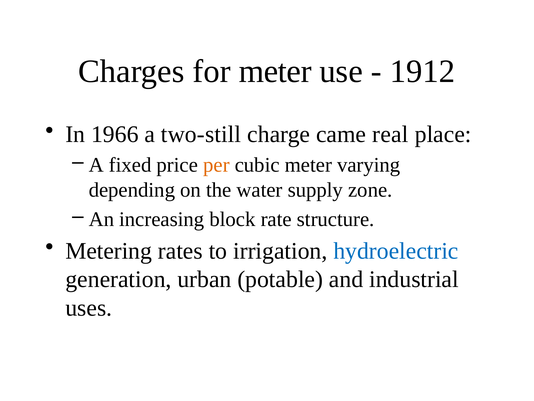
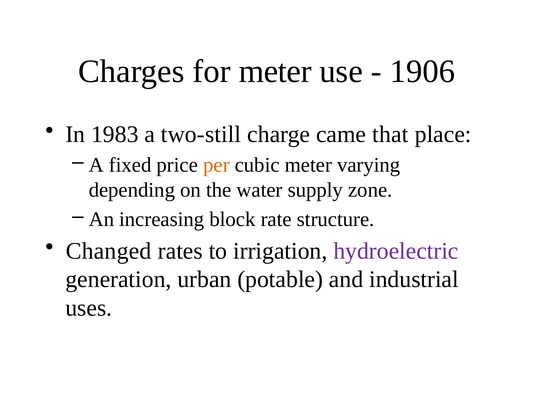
1912: 1912 -> 1906 (423, 71)
1966: 1966 -> 1983 (115, 134)
real: real -> that (390, 134)
Metering: Metering -> Changed (109, 251)
hydroelectric colour: blue -> purple (396, 251)
